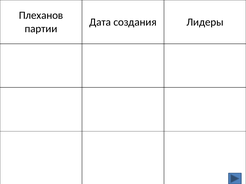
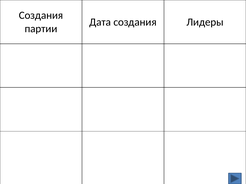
Плеханов: Плеханов -> Создания (41, 15)
